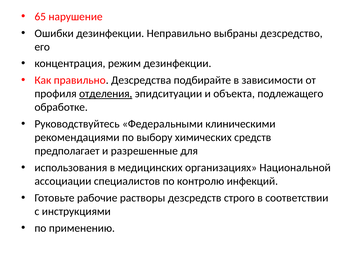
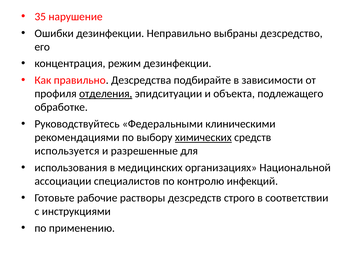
65: 65 -> 35 (40, 17)
химических underline: none -> present (203, 138)
предполагает: предполагает -> используется (67, 151)
